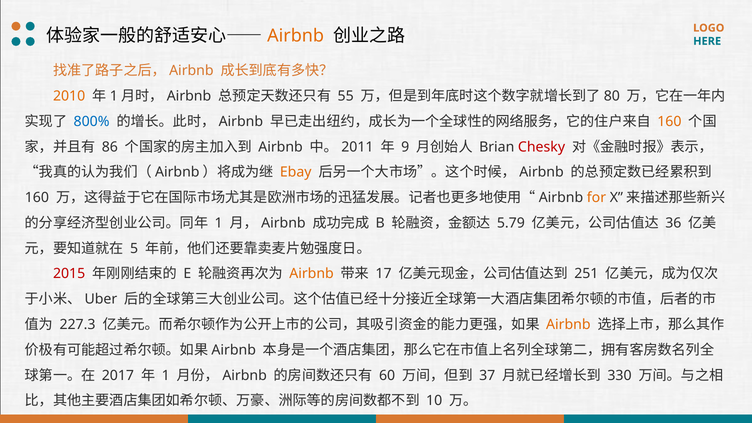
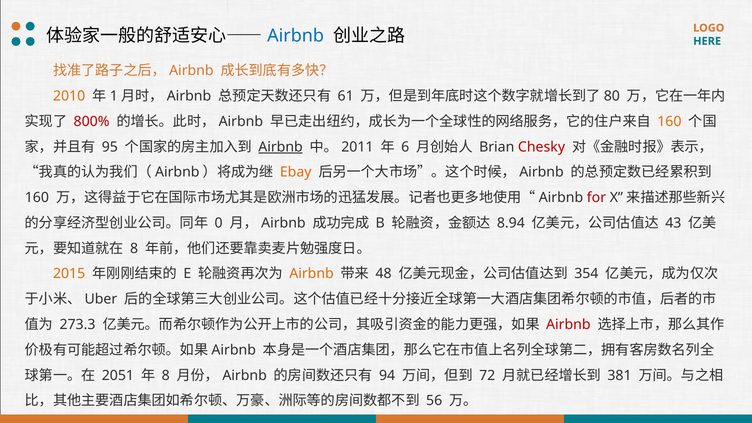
Airbnb colour: orange -> blue (296, 36)
55: 55 -> 61 (346, 96)
800% colour: blue -> red (92, 122)
86: 86 -> 95 (110, 147)
Airbnb underline: none -> present (281, 147)
9: 9 -> 6 (405, 147)
for colour: orange -> red (596, 198)
1: 1 -> 0 (219, 223)
5.79: 5.79 -> 8.94 (511, 223)
36: 36 -> 43 (673, 223)
5: 5 -> 8 (134, 248)
2015 colour: red -> orange (69, 274)
17: 17 -> 48 (384, 274)
251: 251 -> 354 (586, 274)
227.3: 227.3 -> 273.3 (77, 325)
Airbnb colour: orange -> red (568, 325)
2017: 2017 -> 2051 (118, 375)
1: 1 -> 8 (166, 375)
60: 60 -> 94 (387, 375)
37: 37 -> 72 (487, 375)
330: 330 -> 381 (620, 375)
10: 10 -> 56 (434, 401)
